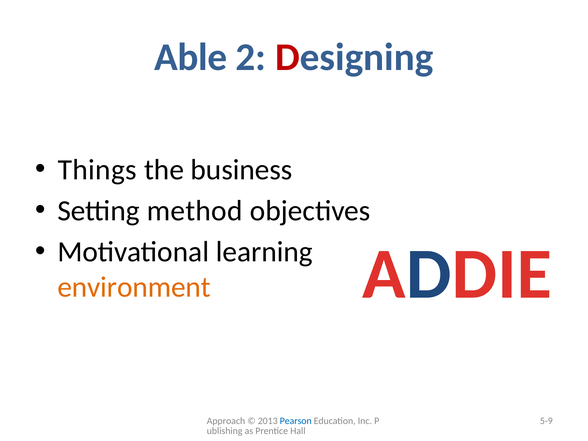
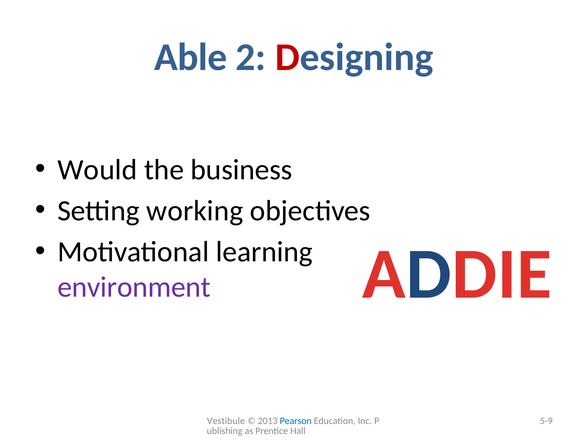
Things: Things -> Would (97, 170)
method: method -> working (195, 211)
environment colour: orange -> purple (134, 287)
Approach: Approach -> Vestibule (226, 421)
